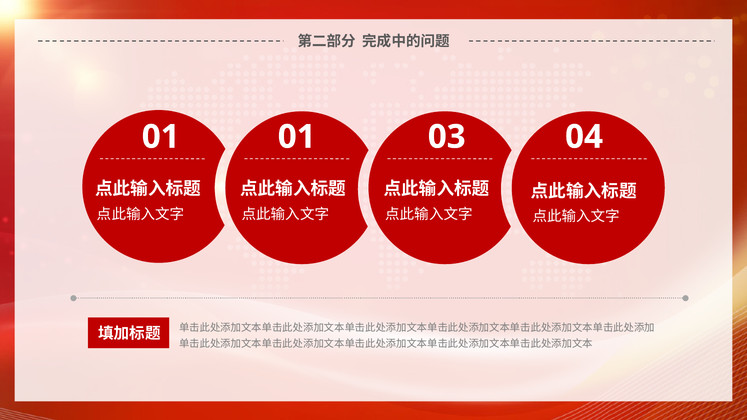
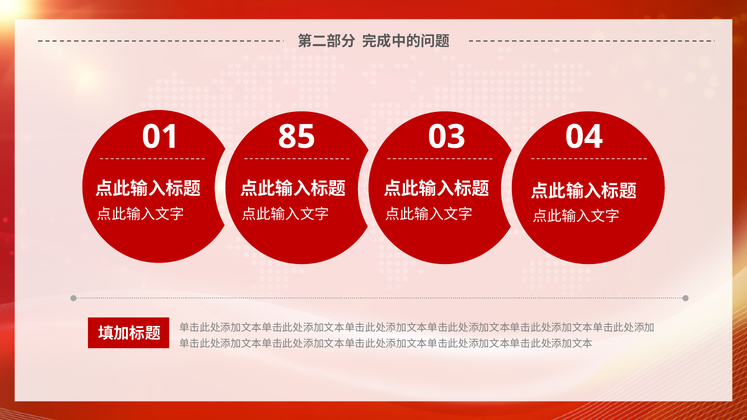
01 01: 01 -> 85 (297, 137)
